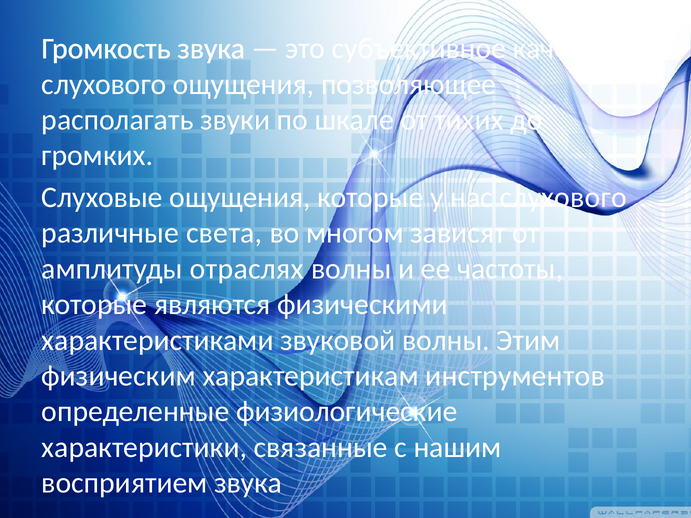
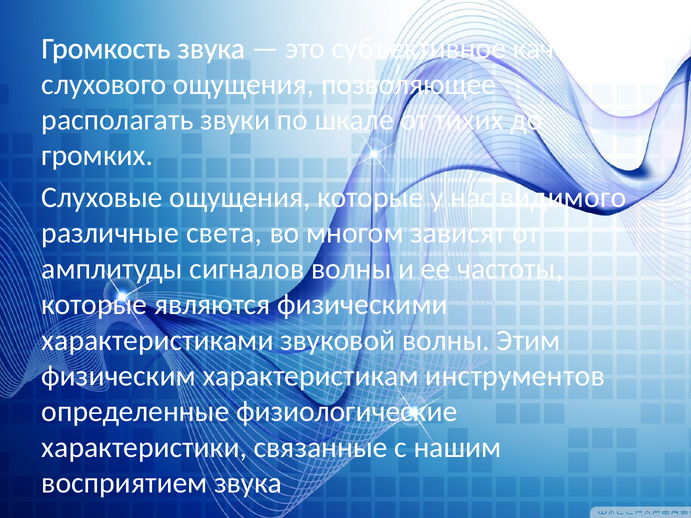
нас слухового: слухового -> видимого (563, 198)
отраслях: отраслях -> сигналов (247, 269)
